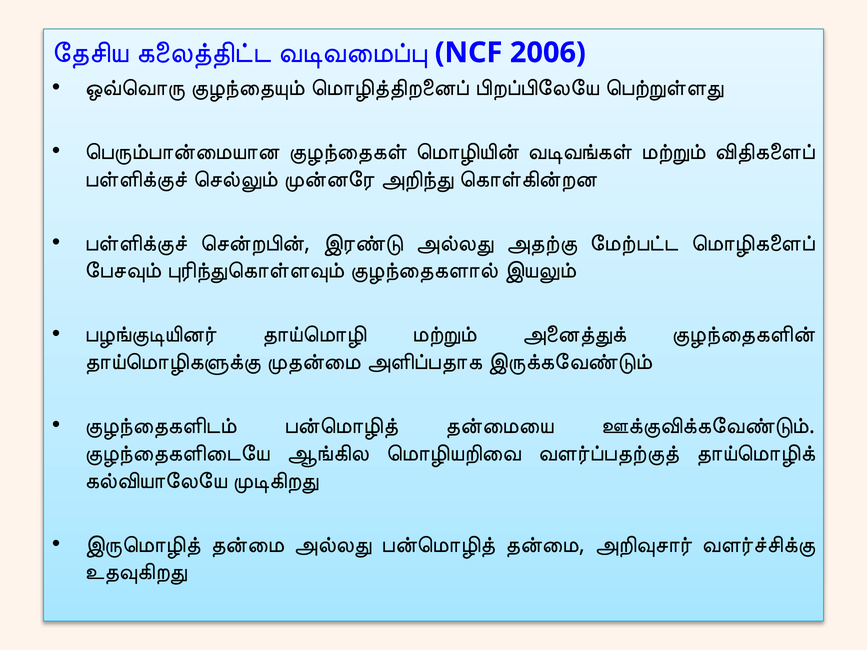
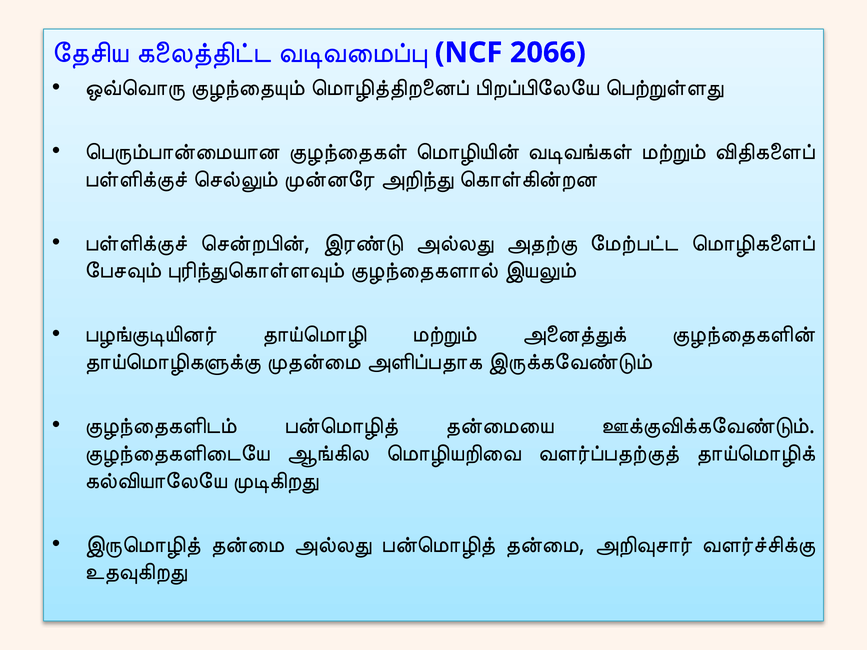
2006: 2006 -> 2066 (548, 53)
